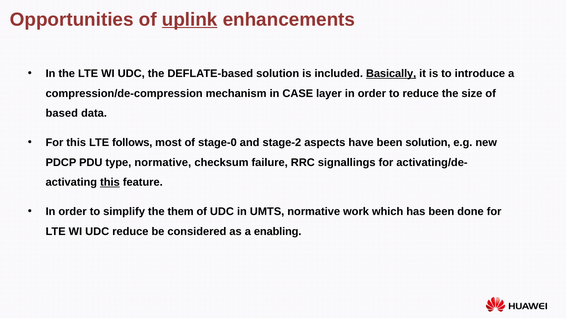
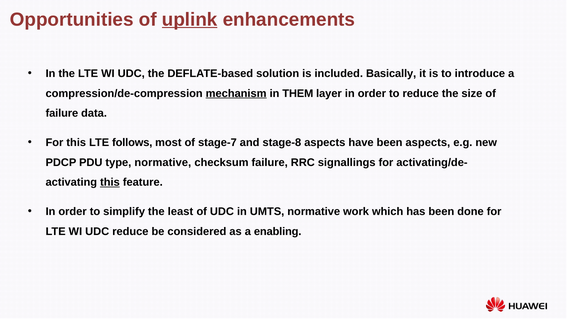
Basically underline: present -> none (391, 74)
mechanism underline: none -> present (236, 93)
CASE: CASE -> THEM (298, 93)
based: based -> failure (62, 113)
stage-0: stage-0 -> stage-7 (217, 143)
stage-2: stage-2 -> stage-8 (282, 143)
been solution: solution -> aspects (428, 143)
them: them -> least (180, 212)
